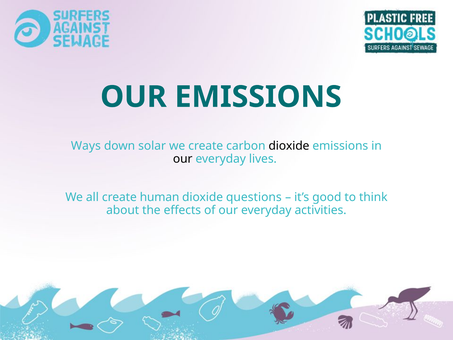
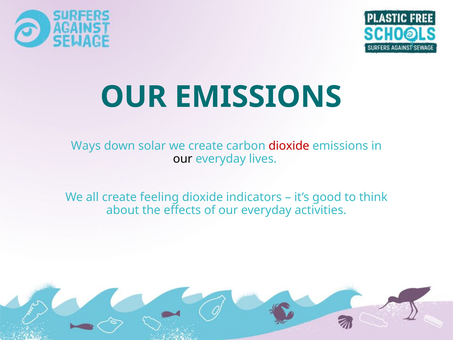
dioxide colour: black -> red (289, 146)
human: human -> feeling (159, 197)
questions: questions -> indicators (254, 197)
